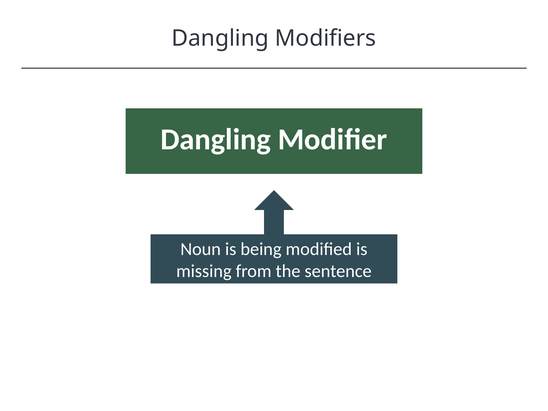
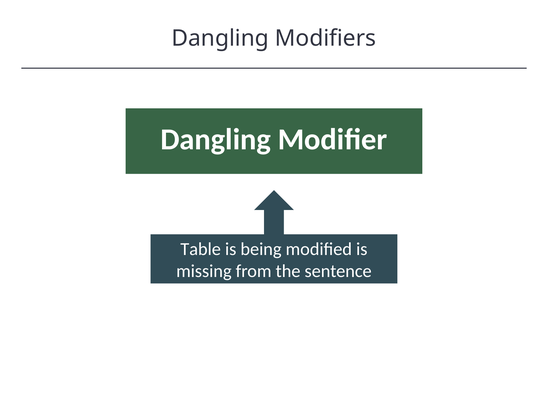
Noun: Noun -> Table (201, 249)
